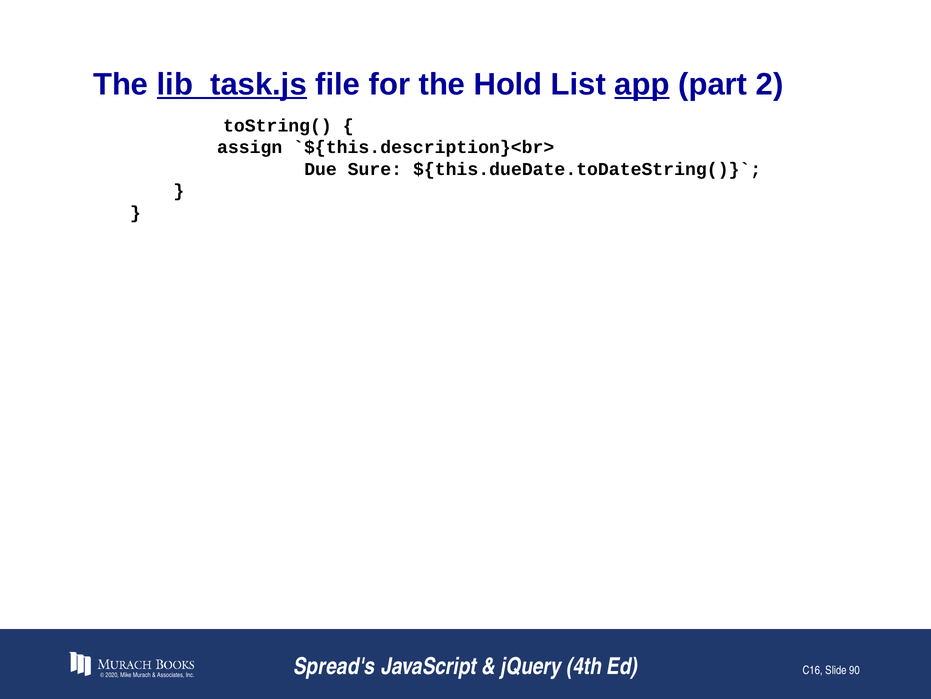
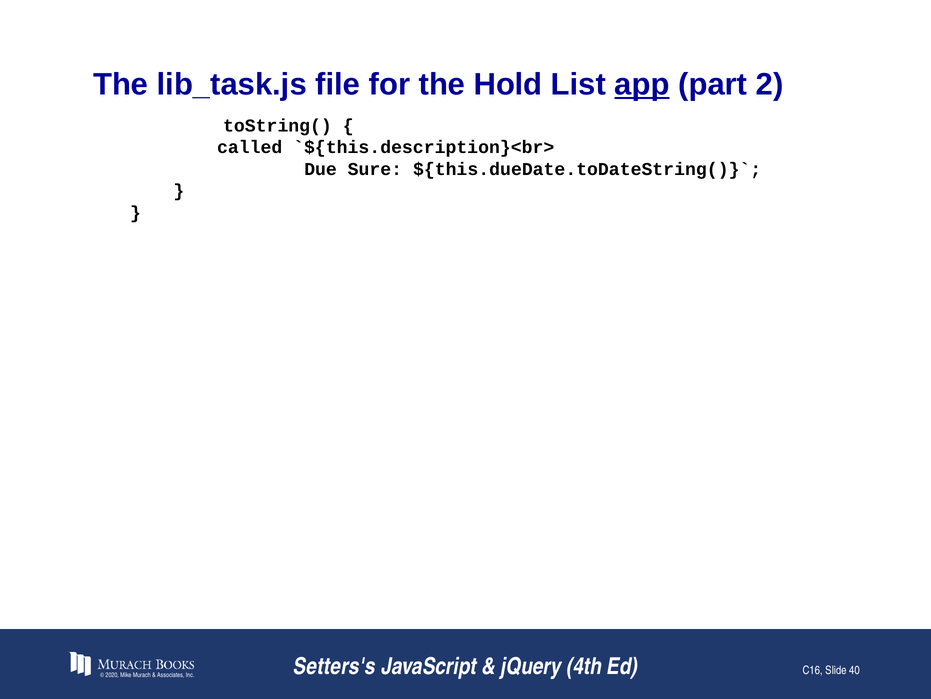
lib_task.js underline: present -> none (232, 85)
assign: assign -> called (250, 147)
Spread's: Spread's -> Setters's (334, 666)
90: 90 -> 40 (854, 670)
